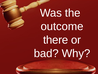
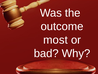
there: there -> most (55, 40)
